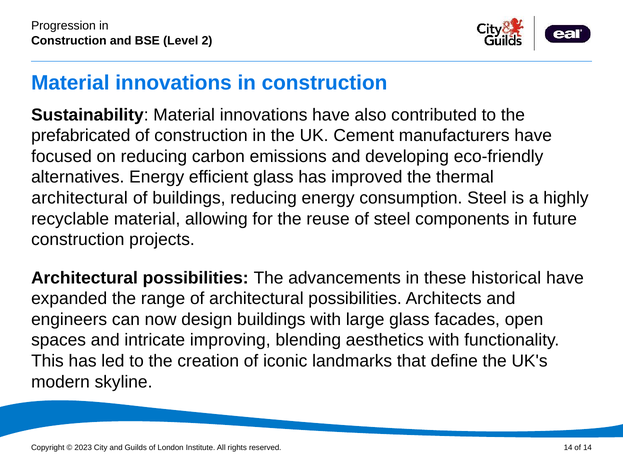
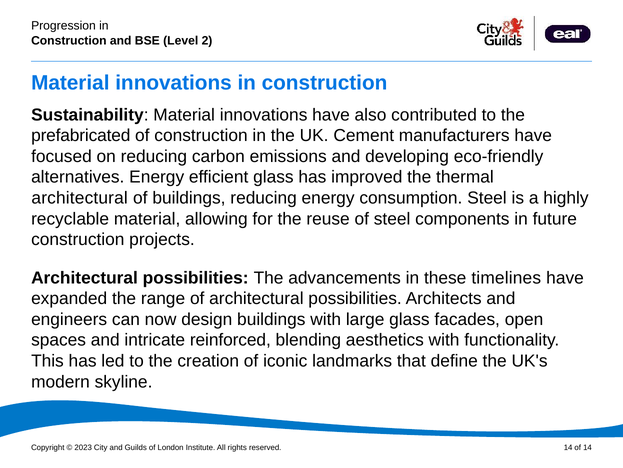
historical: historical -> timelines (506, 277)
improving: improving -> reinforced (230, 340)
